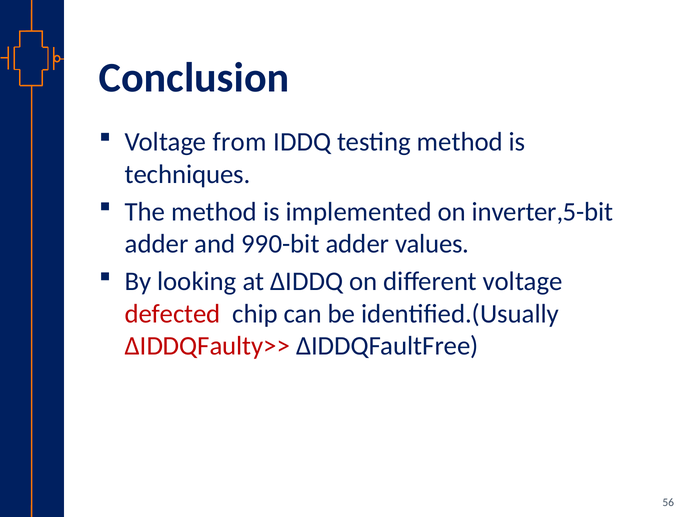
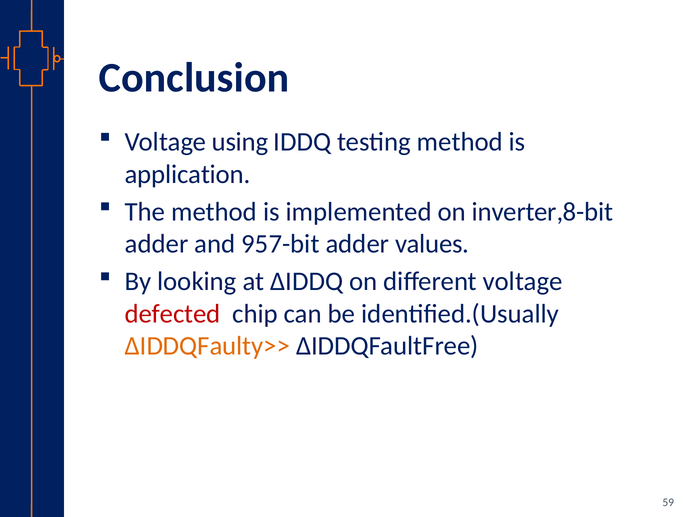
from: from -> using (240, 142)
techniques: techniques -> application (188, 174)
inverter,5-bit: inverter,5-bit -> inverter,8-bit (542, 212)
990-bit: 990-bit -> 957-bit (280, 244)
∆IDDQFaulty>> colour: red -> orange (207, 346)
56: 56 -> 59 (668, 503)
